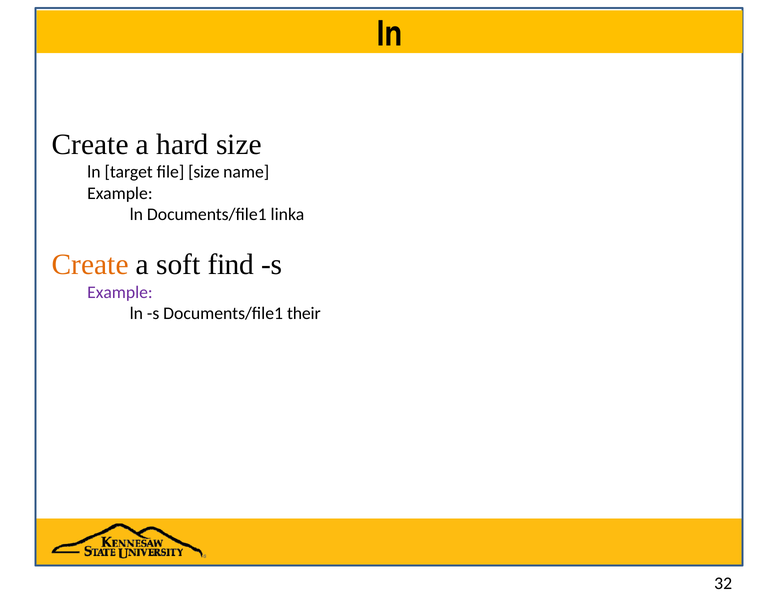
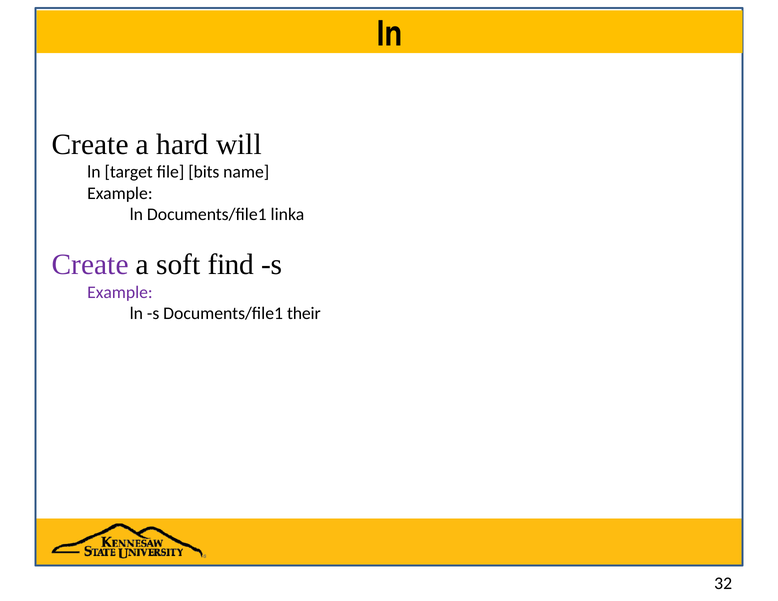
hard size: size -> will (239, 145)
file size: size -> bits (204, 172)
Create colour: orange -> purple (90, 265)
